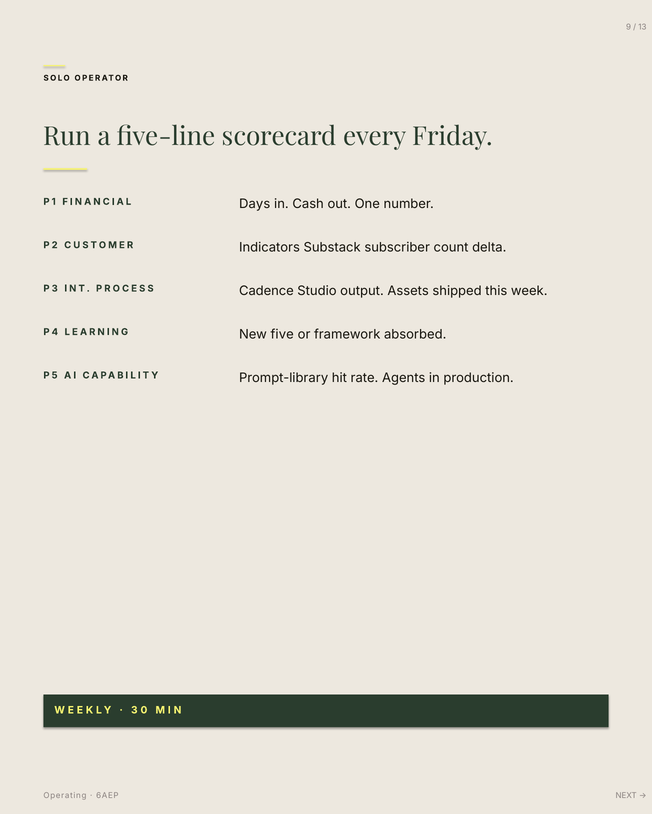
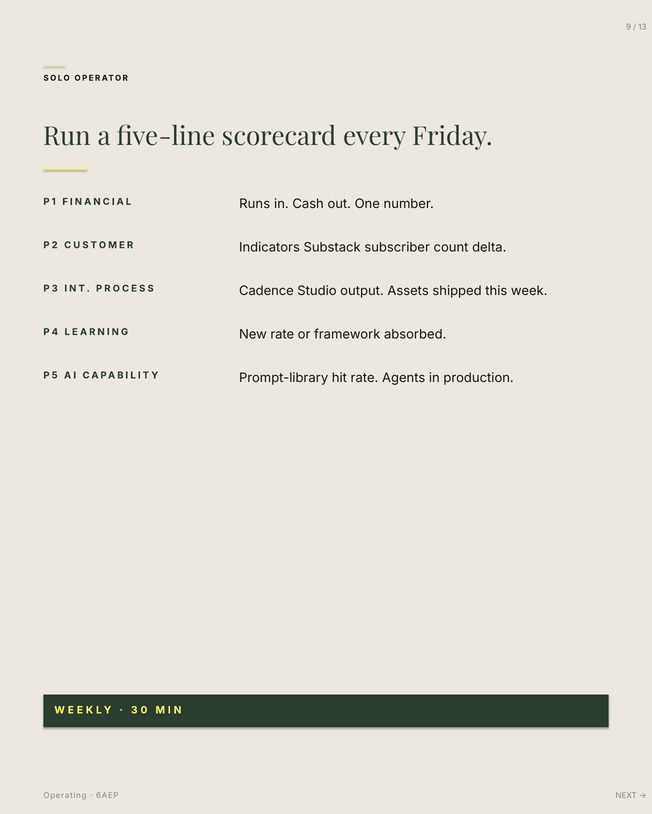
Days: Days -> Runs (255, 204)
New five: five -> rate (282, 335)
